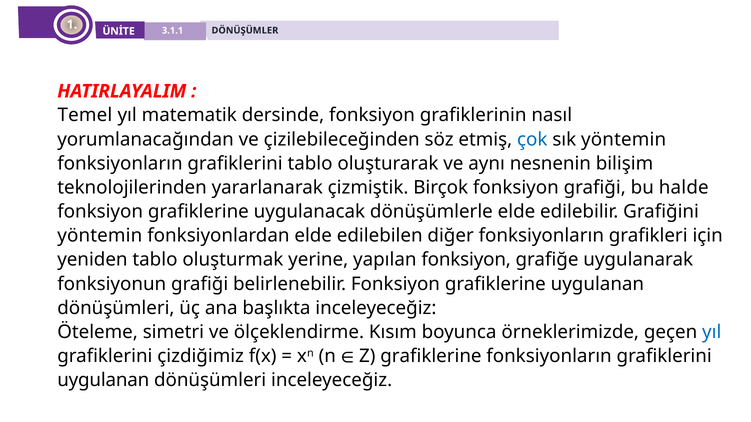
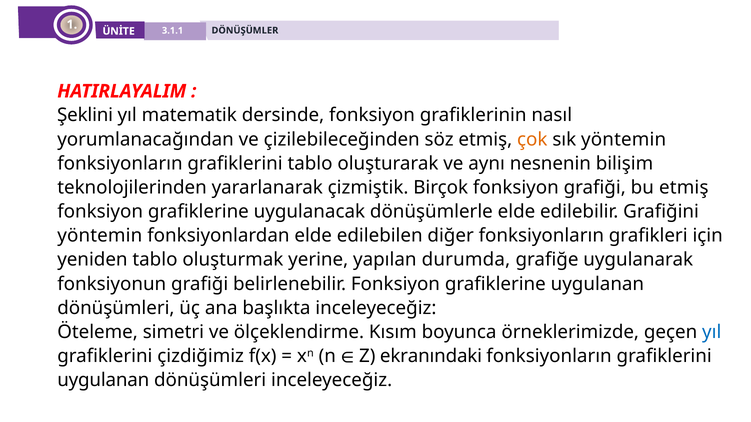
Temel: Temel -> Şeklini (85, 115)
çok colour: blue -> orange (532, 139)
bu halde: halde -> etmiş (684, 188)
yapılan fonksiyon: fonksiyon -> durumda (466, 260)
Z grafiklerine: grafiklerine -> ekranındaki (431, 356)
